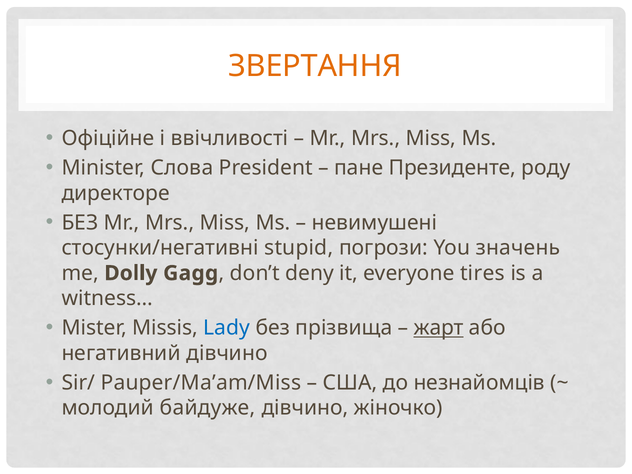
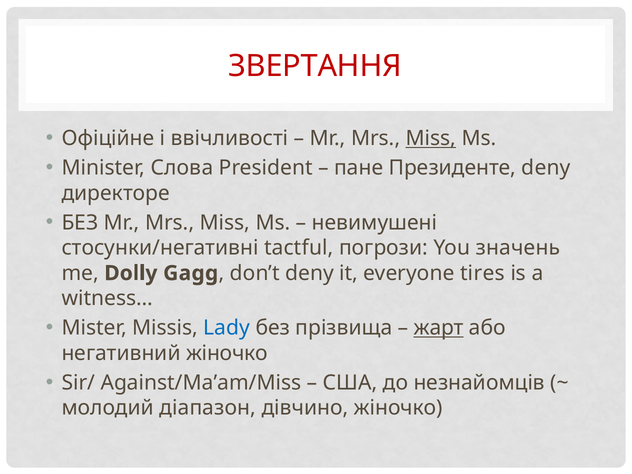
ЗВЕРТАННЯ colour: orange -> red (315, 66)
Miss underline: none -> present (431, 138)
Президенте роду: роду -> deny (546, 168)
stupid: stupid -> tactful (299, 248)
негативний дівчино: дівчино -> жіночко (227, 353)
Pauper/Ma’am/Miss: Pauper/Ma’am/Miss -> Against/Ma’am/Miss (201, 383)
байдуже: байдуже -> діапазон (208, 408)
